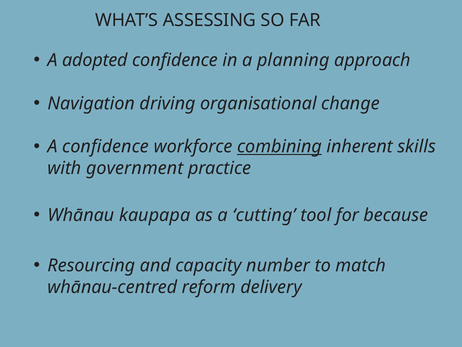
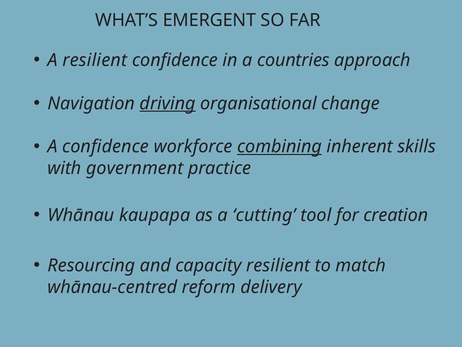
ASSESSING: ASSESSING -> EMERGENT (209, 20)
A adopted: adopted -> resilient (95, 60)
planning: planning -> countries (293, 60)
driving underline: none -> present (168, 103)
because: because -> creation (396, 215)
capacity number: number -> resilient (278, 265)
